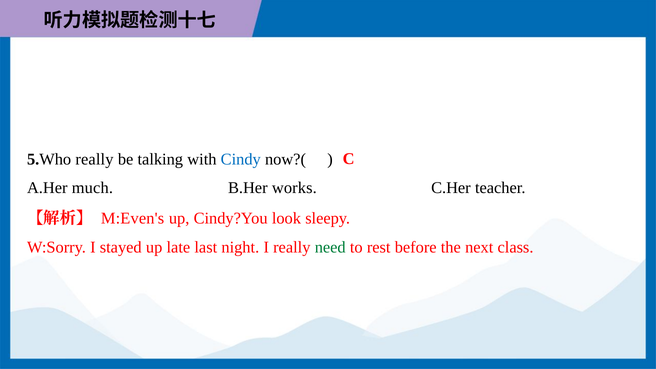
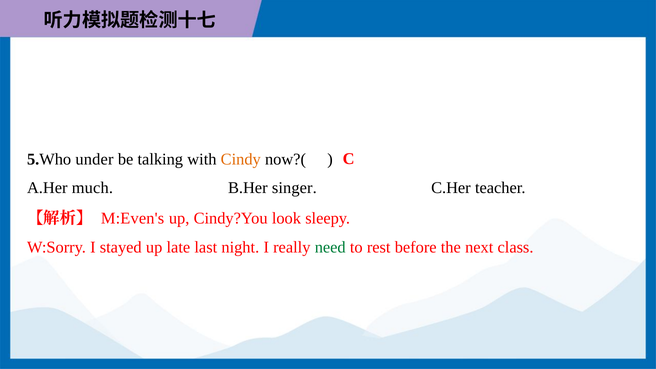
5.Who really: really -> under (94, 159)
Cindy colour: blue -> orange (241, 159)
works: works -> singer (294, 188)
